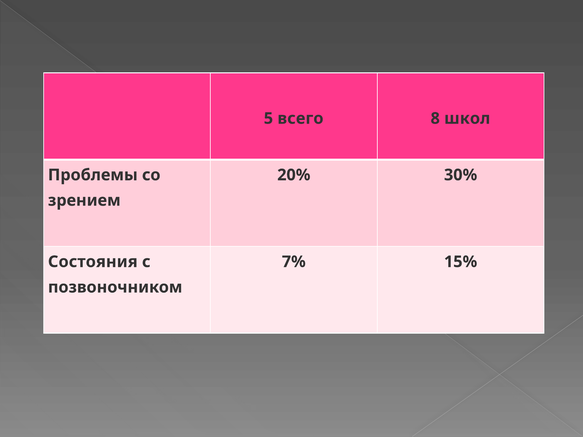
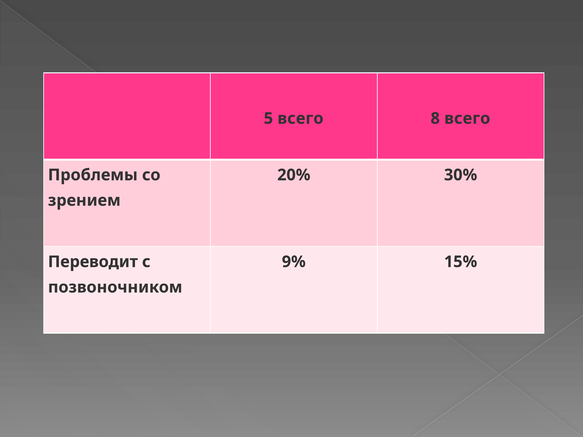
8 школ: школ -> всего (467, 118)
Состояния: Состояния -> Переводит (93, 262)
7%: 7% -> 9% (294, 262)
